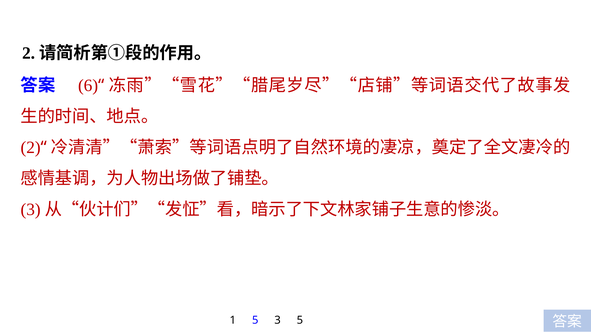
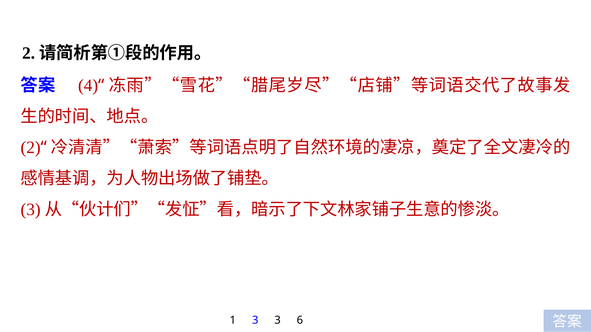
6: 6 -> 4 (88, 86)
1 5: 5 -> 3 (255, 321)
3 5: 5 -> 6 (300, 321)
